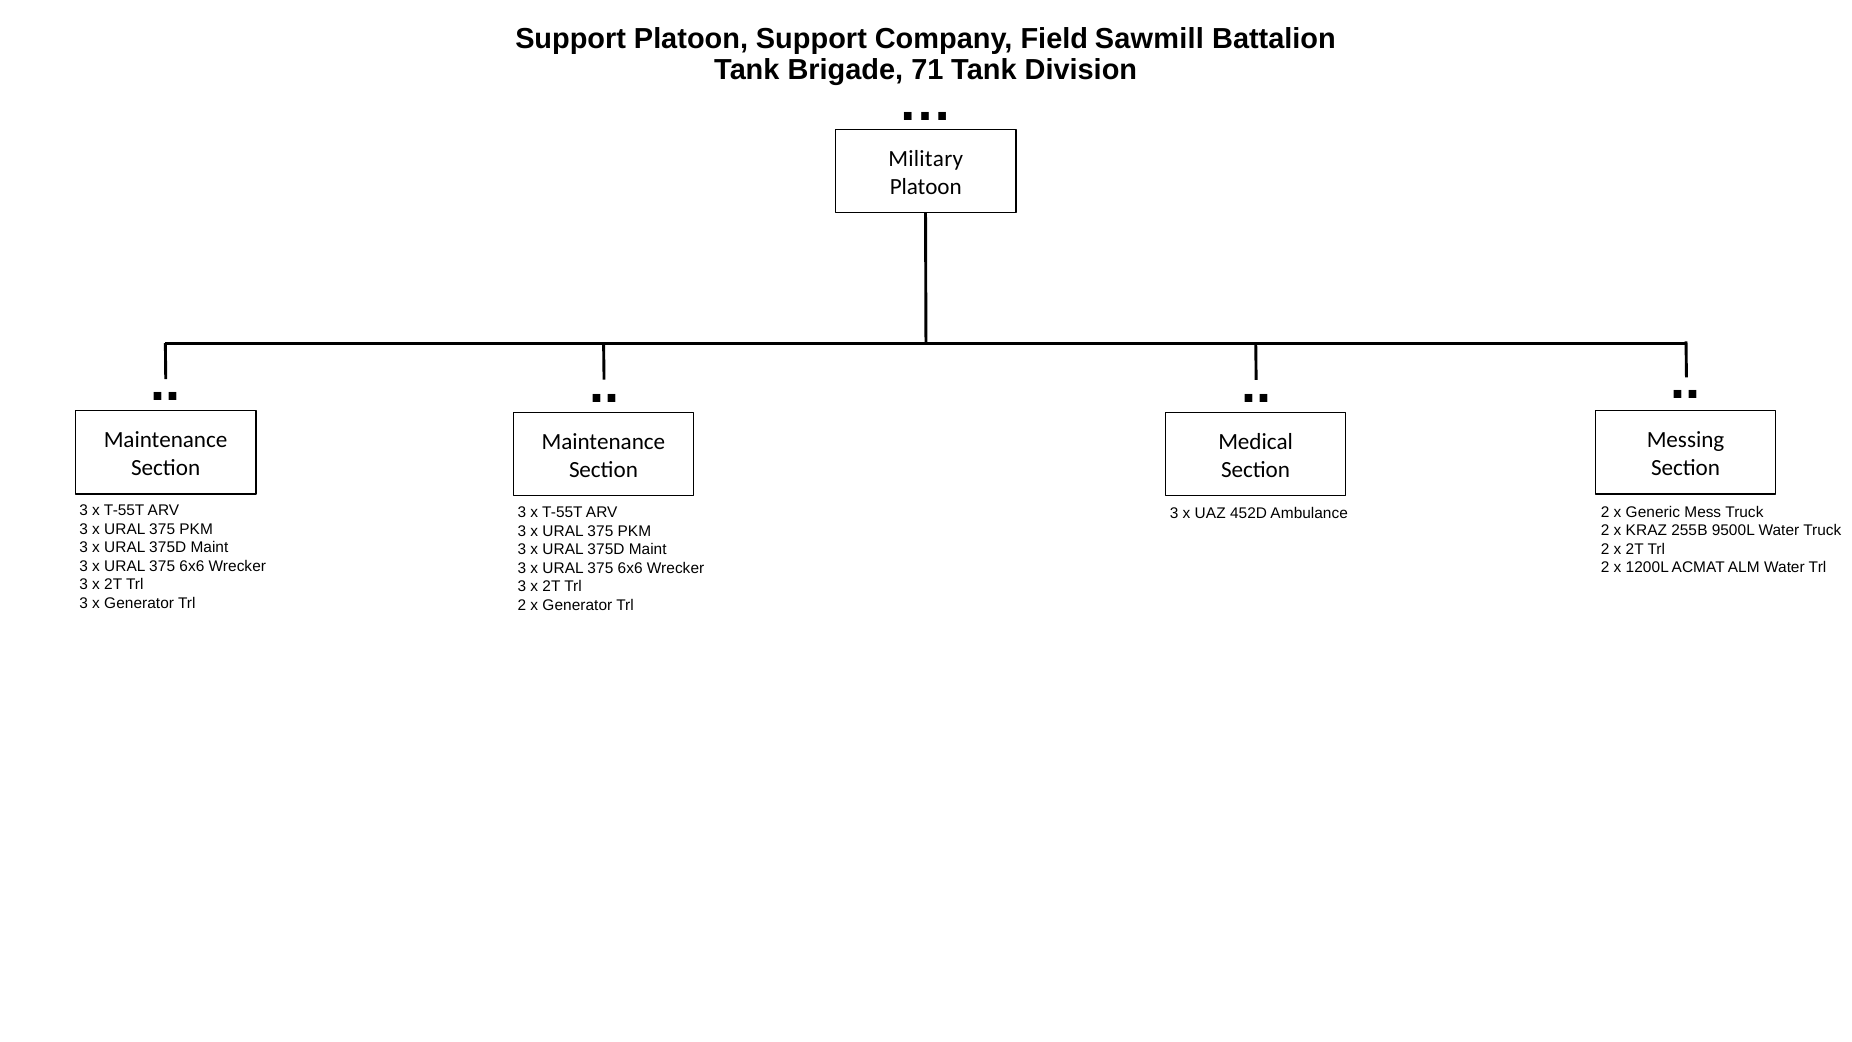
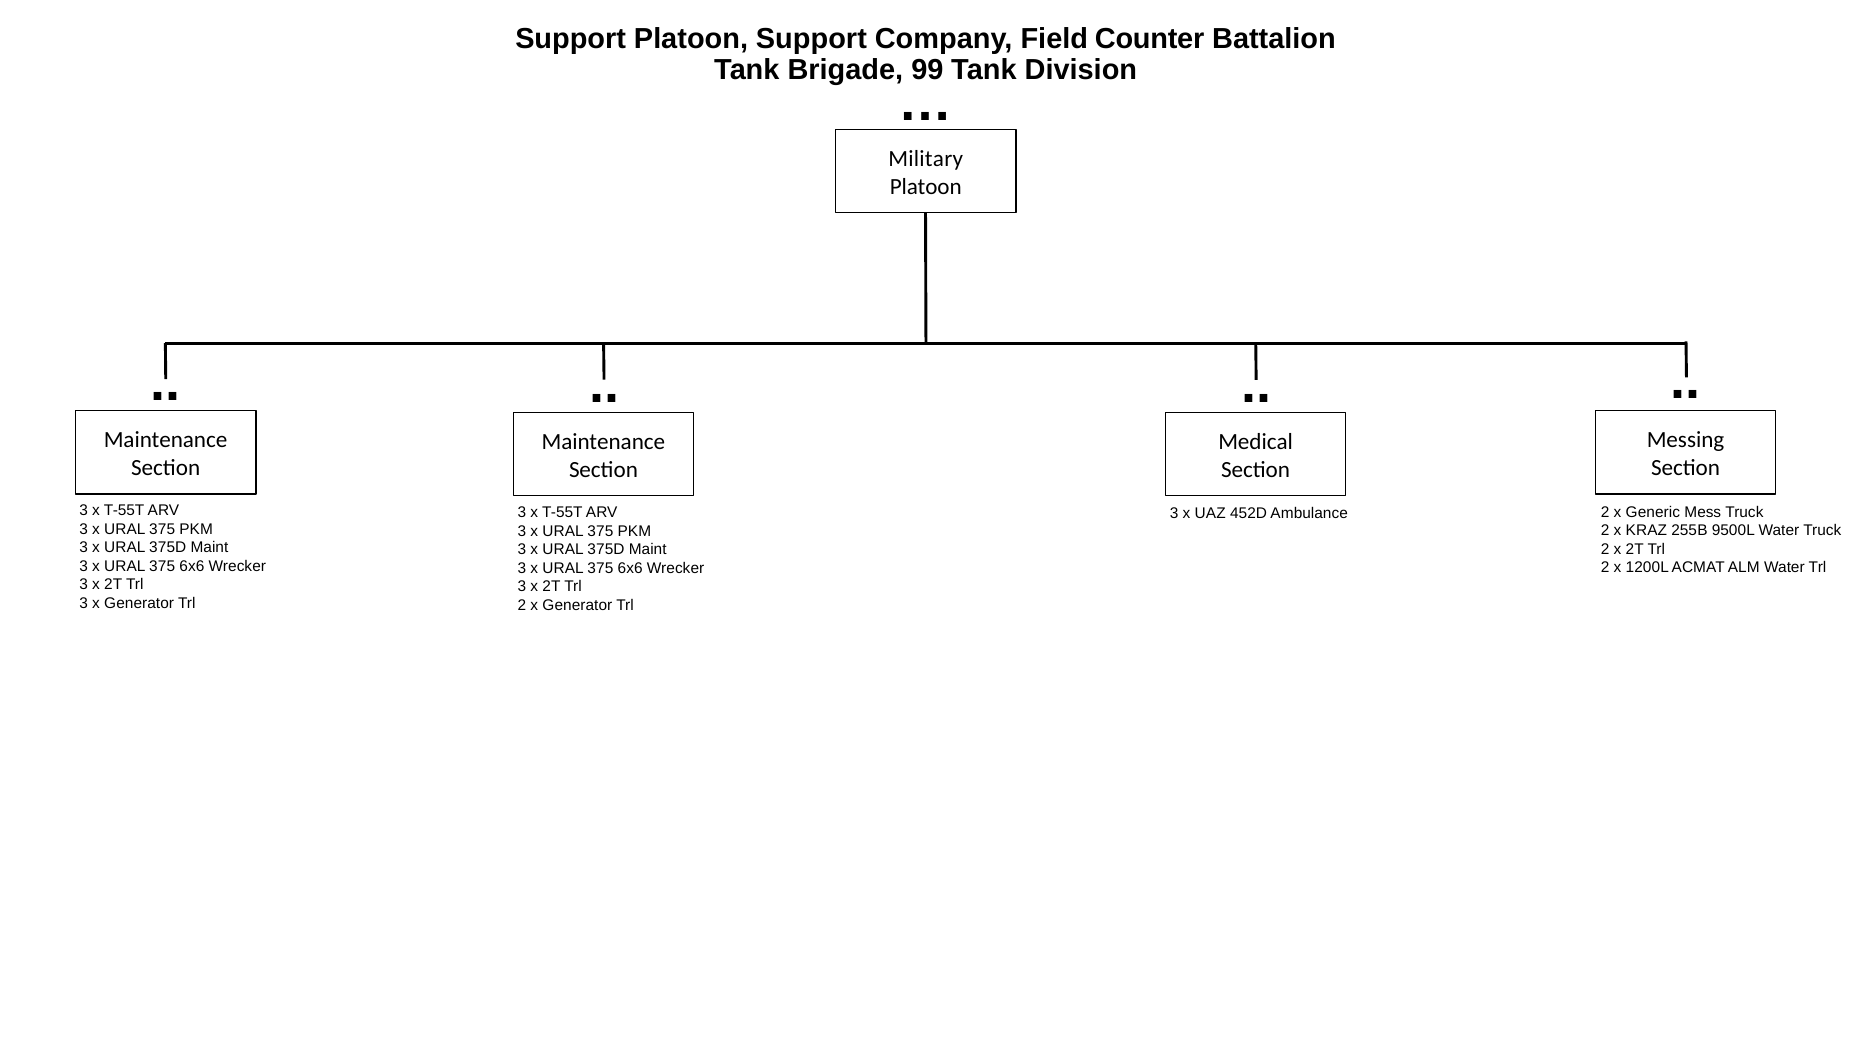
Sawmill: Sawmill -> Counter (1150, 39)
71: 71 -> 99 (927, 70)
